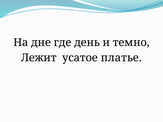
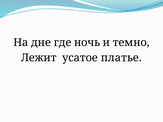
день: день -> ночь (87, 43)
